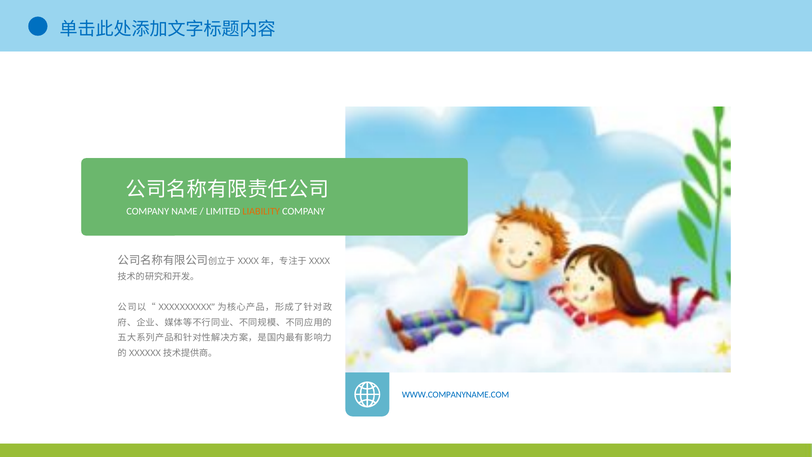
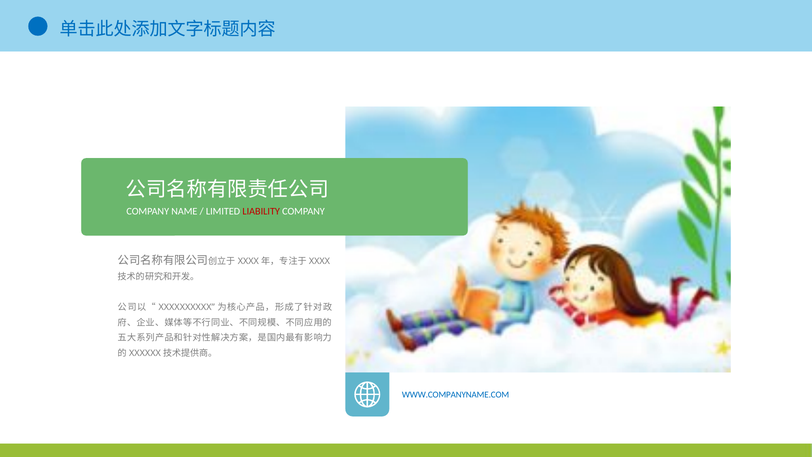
LIABILITY colour: orange -> red (261, 212)
